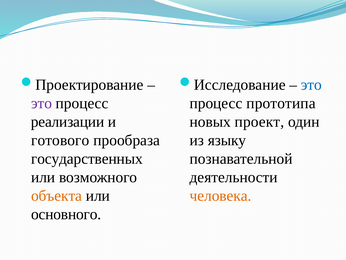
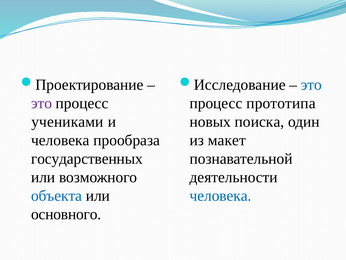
реализации: реализации -> учениками (67, 122)
проект: проект -> поиска (259, 122)
готового: готового -> человека (60, 140)
языку: языку -> макет (227, 140)
объекта colour: orange -> blue (57, 196)
человека colour: orange -> blue (221, 196)
